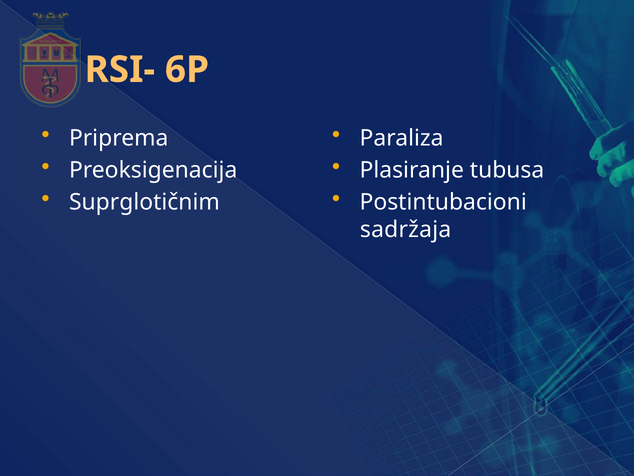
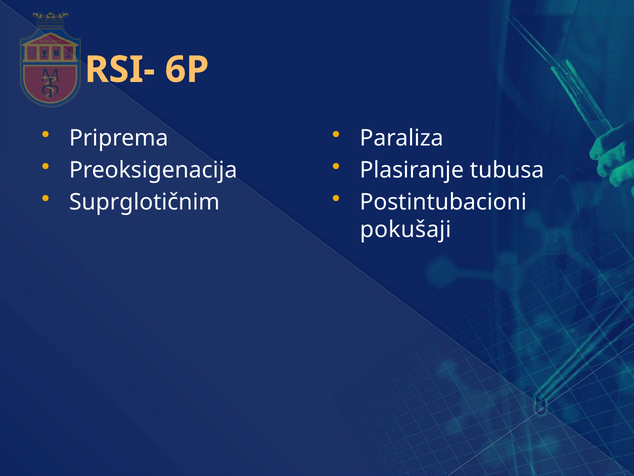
sadržaja: sadržaja -> pokušaji (406, 229)
